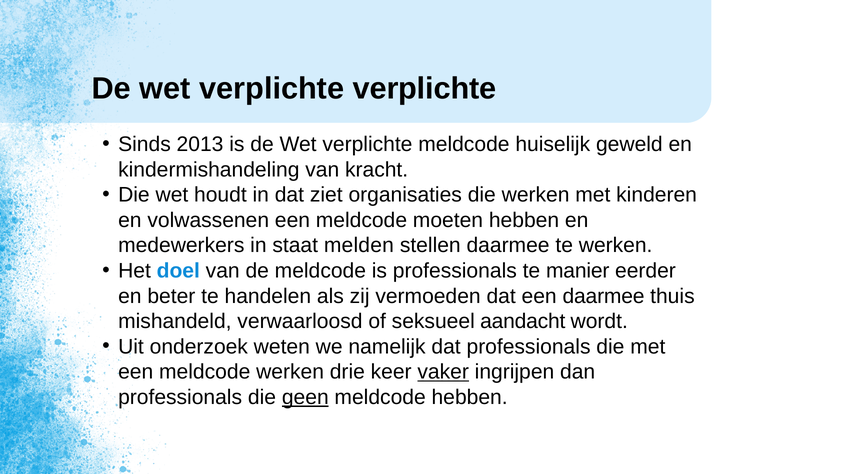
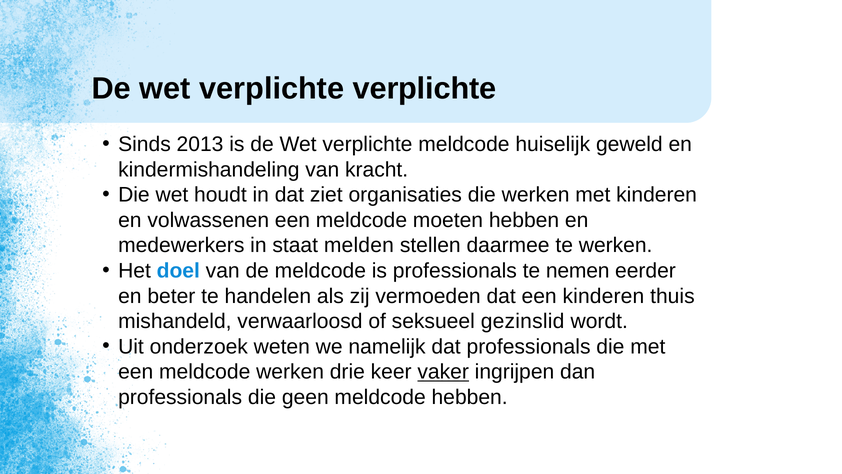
manier: manier -> nemen (578, 271)
een daarmee: daarmee -> kinderen (603, 296)
aandacht: aandacht -> gezinslid (523, 321)
geen underline: present -> none (305, 397)
